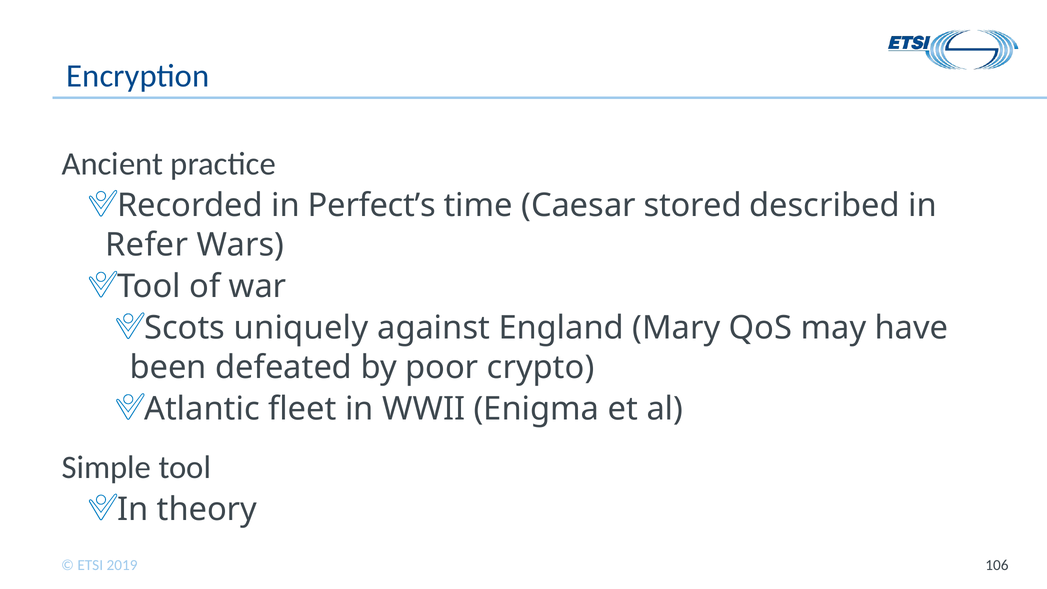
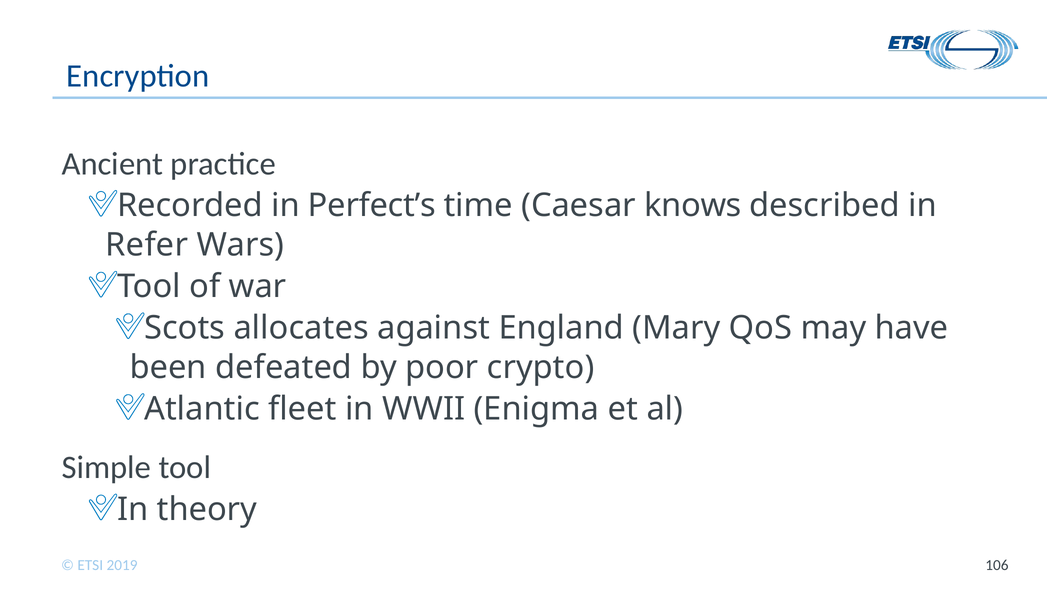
stored: stored -> knows (693, 206)
uniquely: uniquely -> allocates (301, 328)
